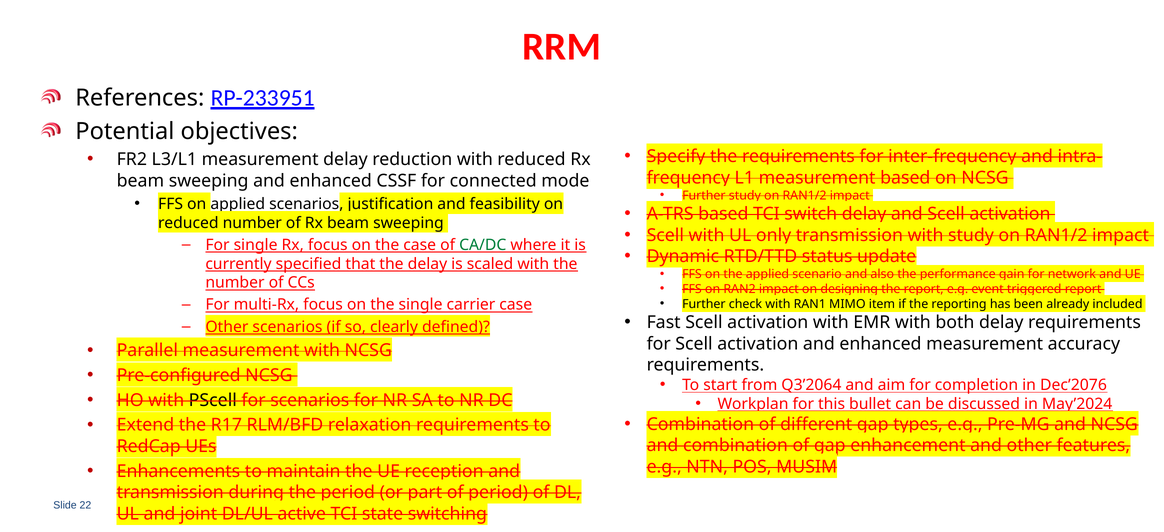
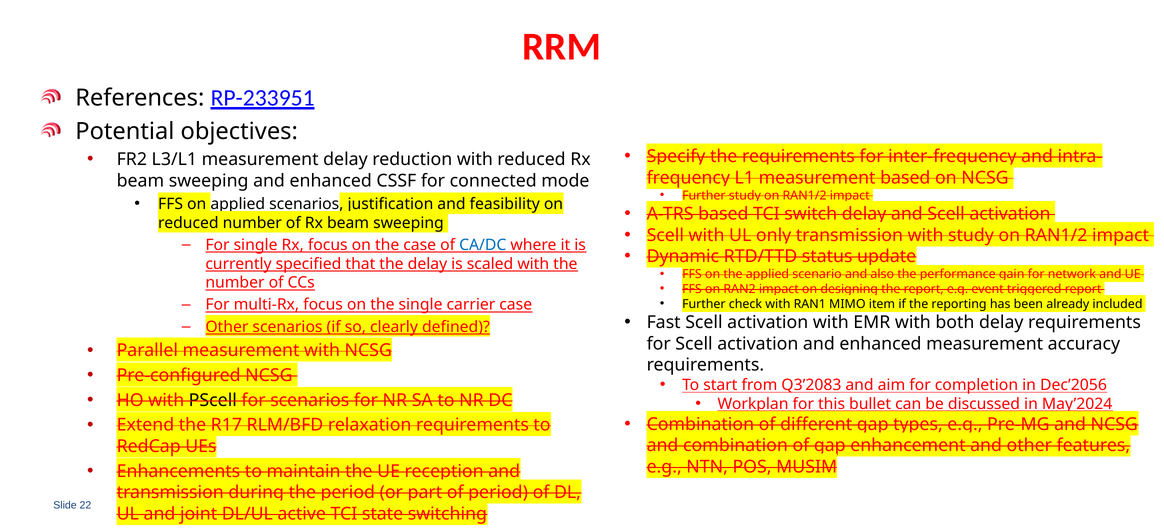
CA/DC colour: green -> blue (483, 245)
Q3’2064: Q3’2064 -> Q3’2083 (811, 385)
Dec’2076: Dec’2076 -> Dec’2056 (1073, 385)
